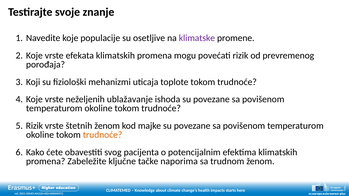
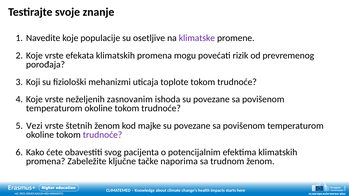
ublažavanje: ublažavanje -> zasnovanim (130, 99)
Rizik: Rizik -> Vezi (34, 126)
trudnoće colour: orange -> purple (103, 135)
